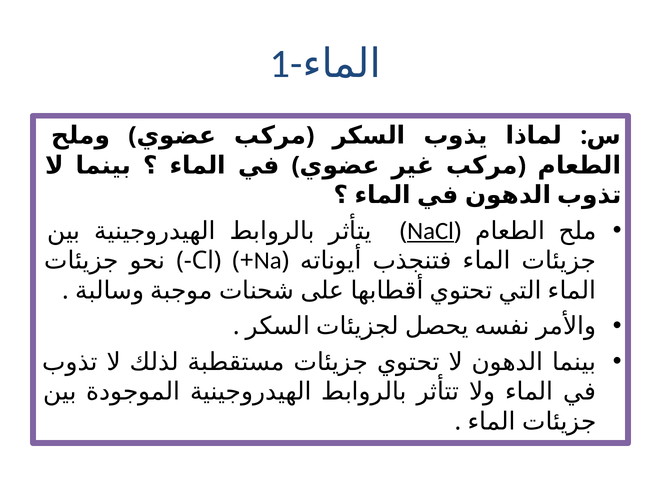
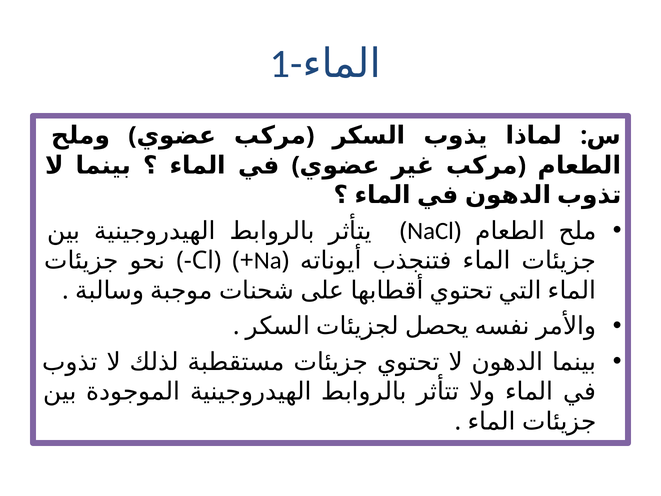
NaCl underline: present -> none (431, 231)
